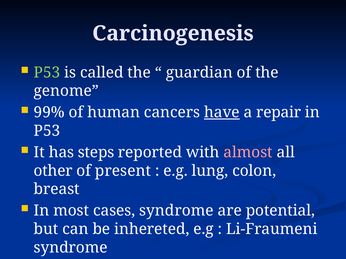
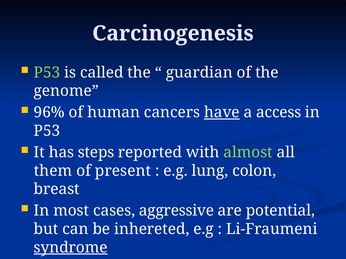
99%: 99% -> 96% (49, 113)
repair: repair -> access (279, 113)
almost colour: pink -> light green (248, 153)
other: other -> them (53, 171)
cases syndrome: syndrome -> aggressive (177, 211)
syndrome underline: none -> present (71, 248)
